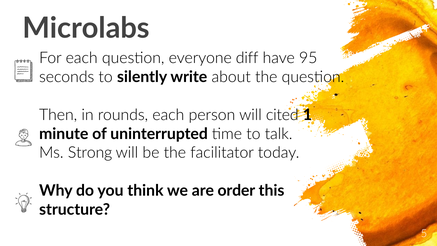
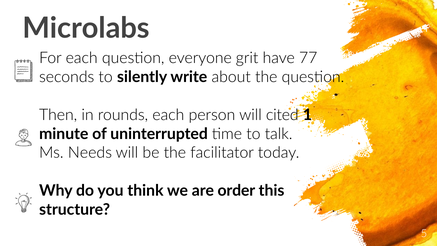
diff: diff -> grit (247, 58)
95: 95 -> 77 (308, 58)
Strong: Strong -> Needs (90, 153)
